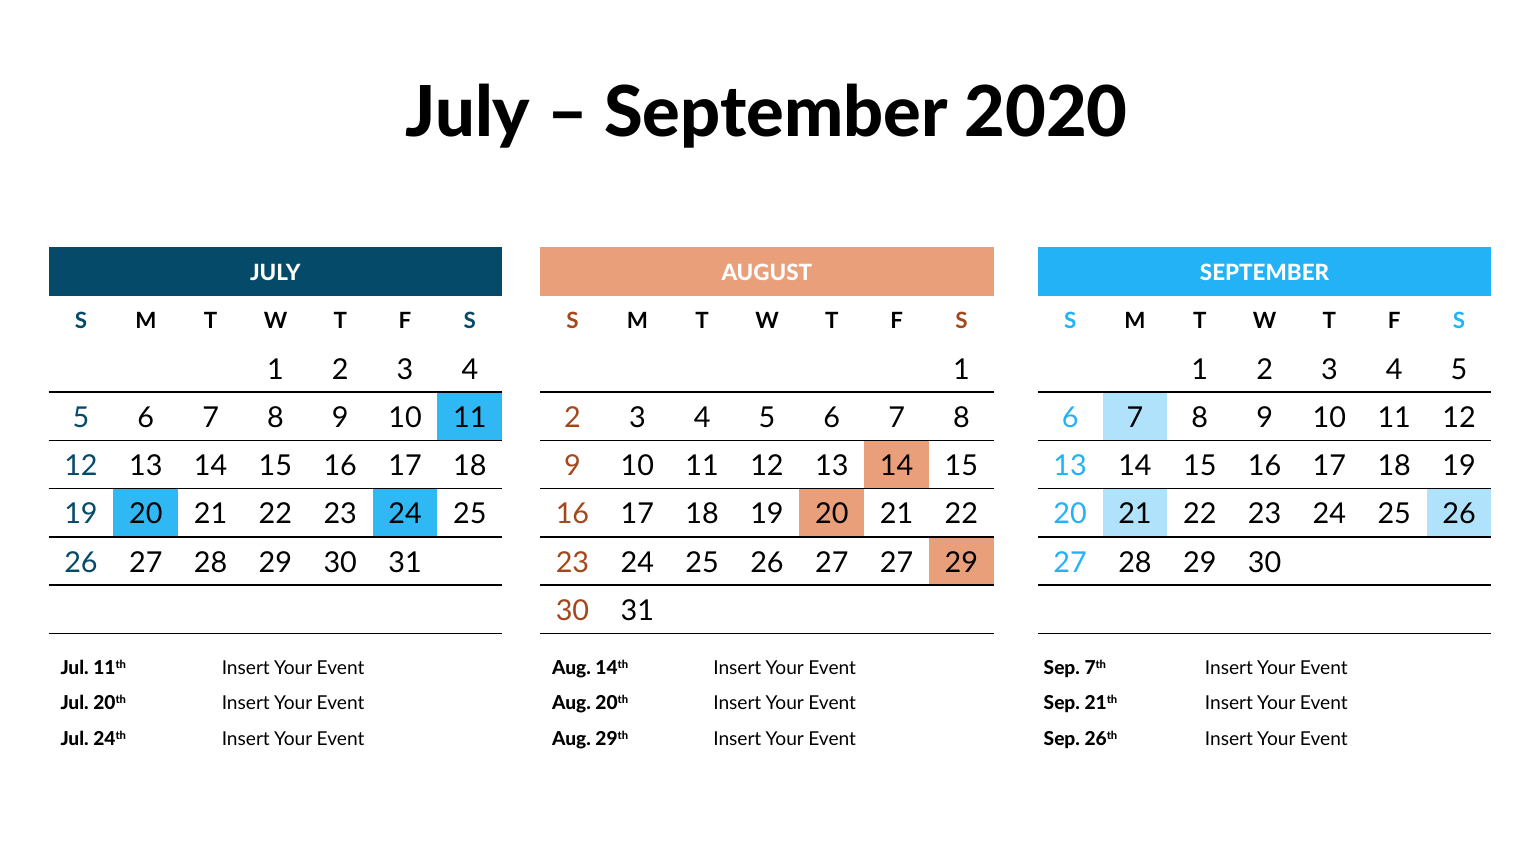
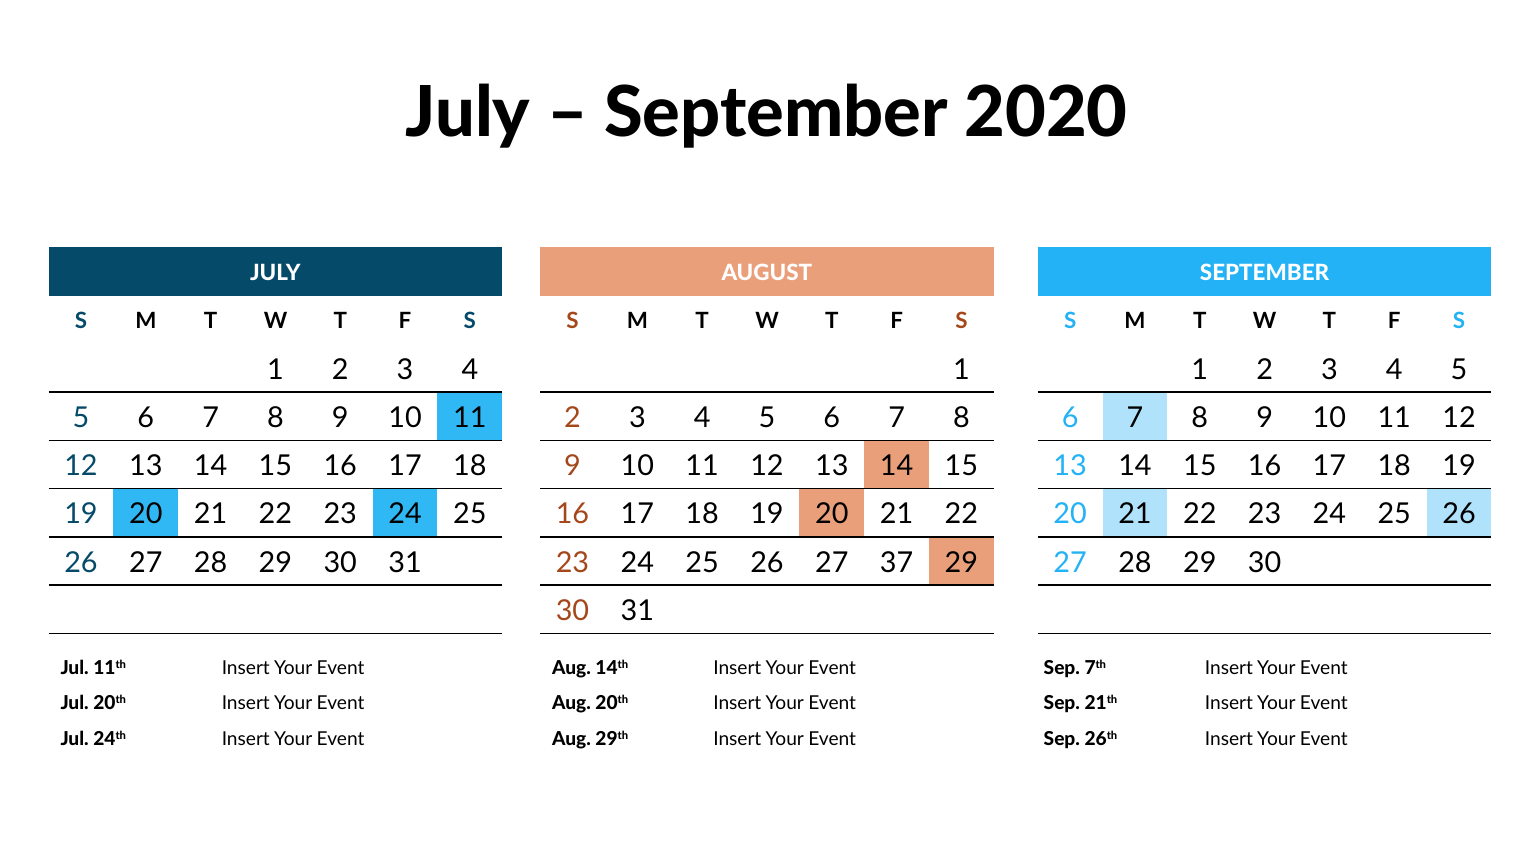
27 27: 27 -> 37 (897, 563)
